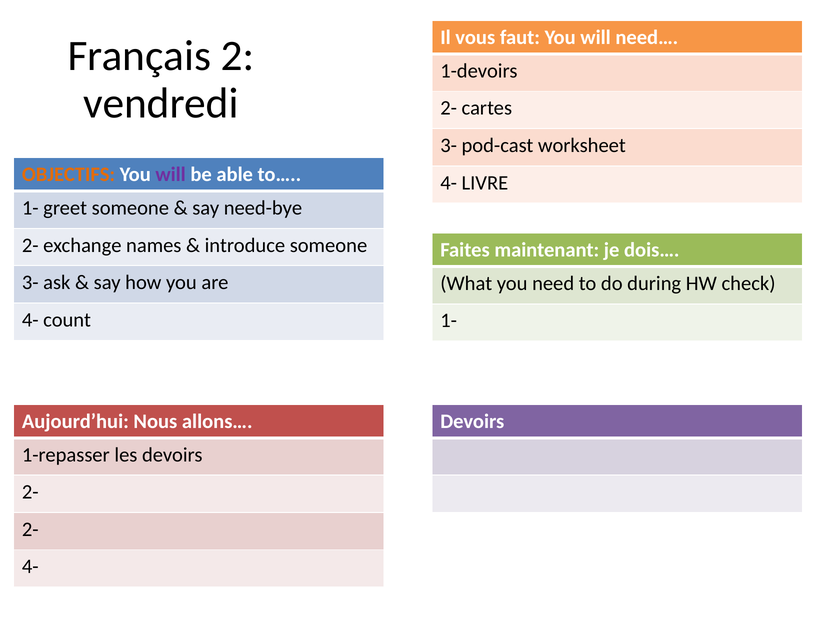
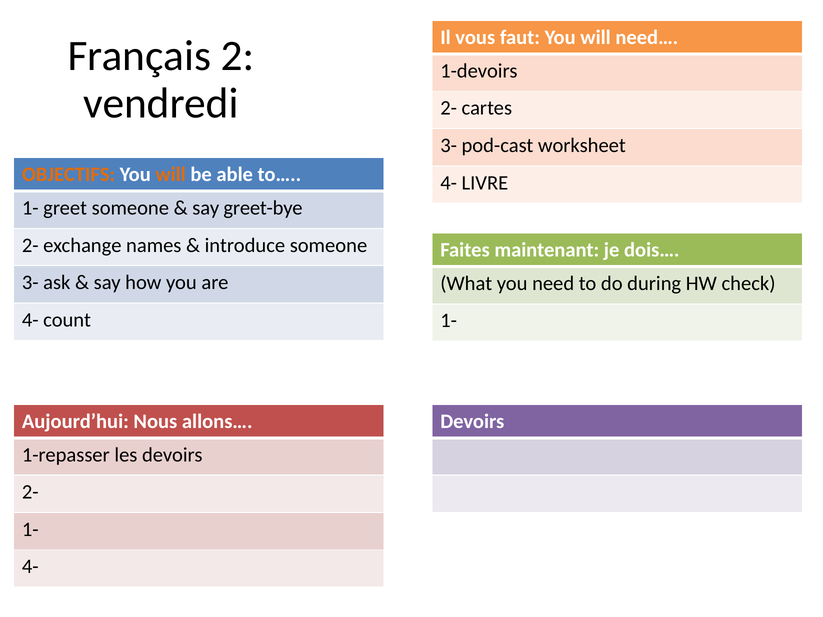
will colour: purple -> orange (171, 175)
need-bye: need-bye -> greet-bye (263, 208)
2-: 2- -> 1- (30, 530)
